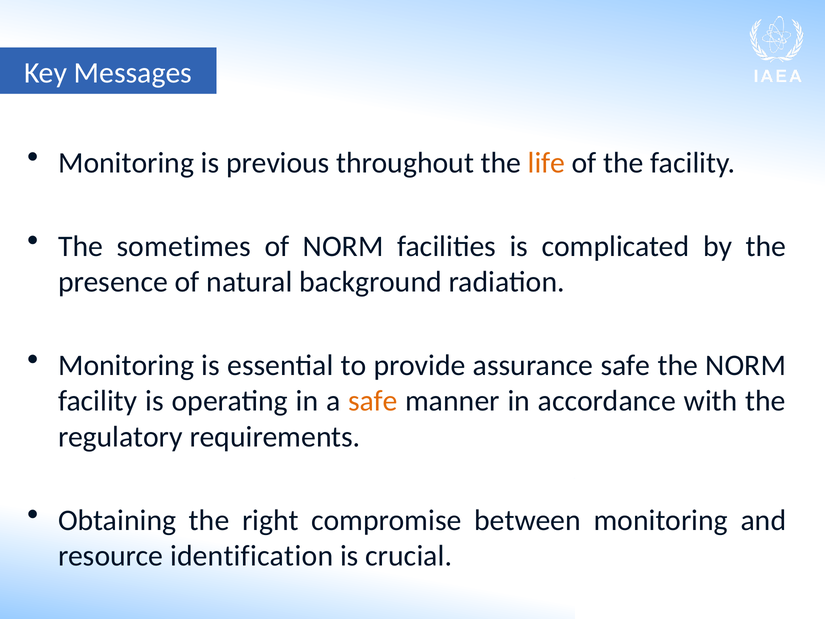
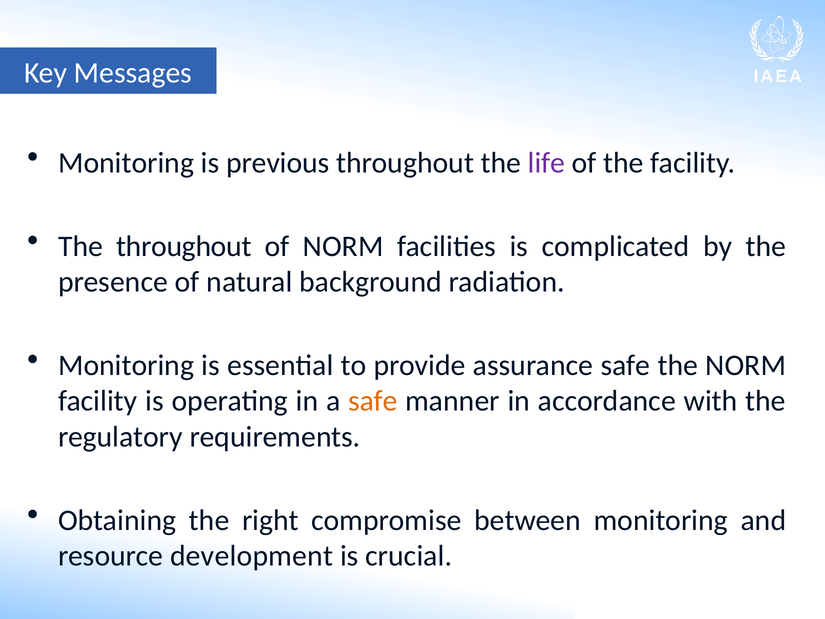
life colour: orange -> purple (547, 163)
The sometimes: sometimes -> throughout (184, 246)
identification: identification -> development (252, 556)
